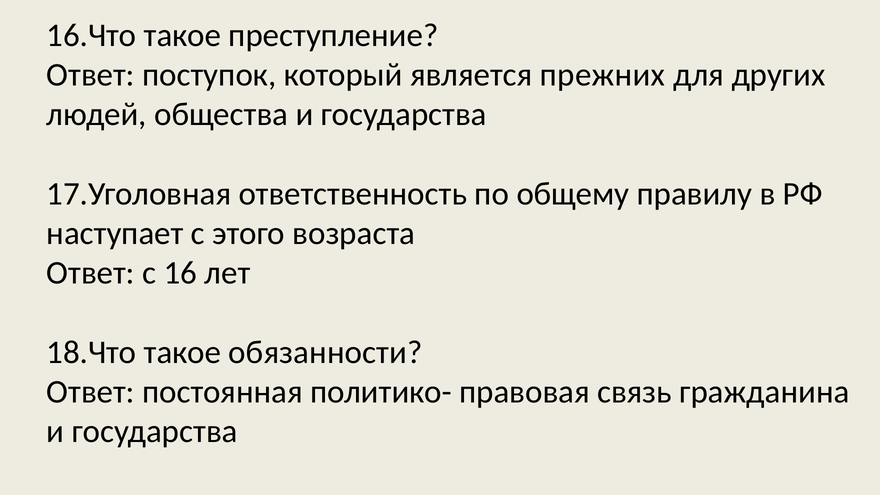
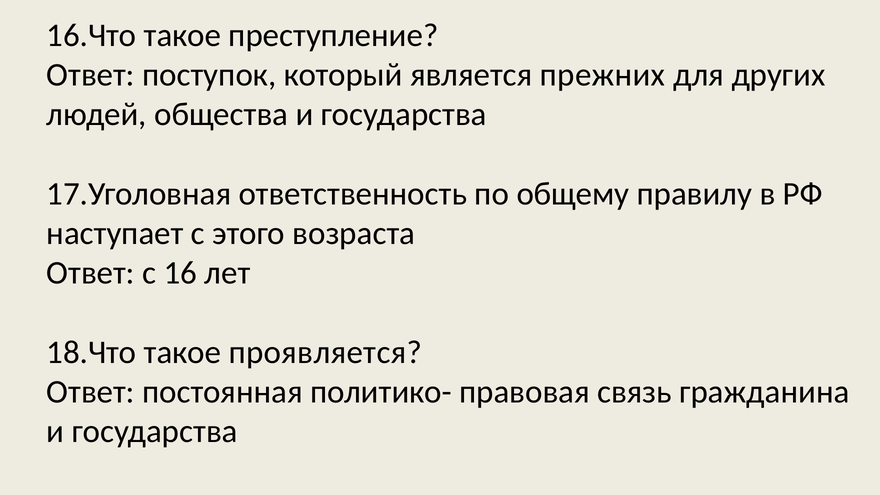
обязанности: обязанности -> проявляется (325, 352)
